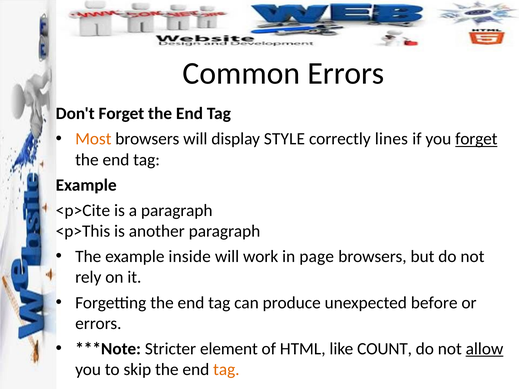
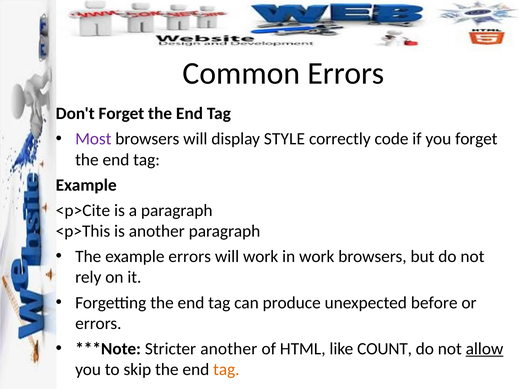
Most colour: orange -> purple (93, 139)
lines: lines -> code (391, 139)
forget underline: present -> none (476, 139)
example inside: inside -> errors (190, 257)
in page: page -> work (317, 257)
Stricter element: element -> another (229, 349)
